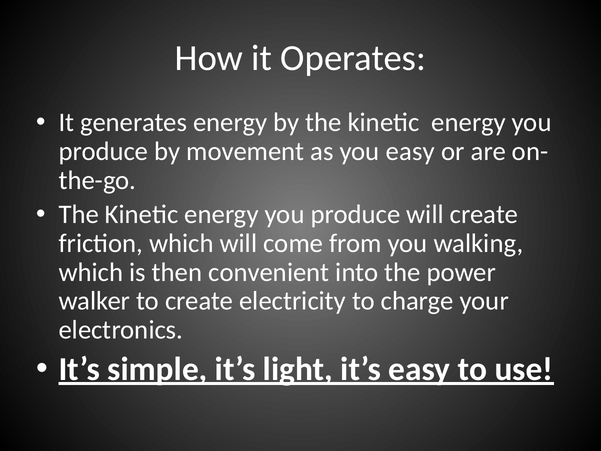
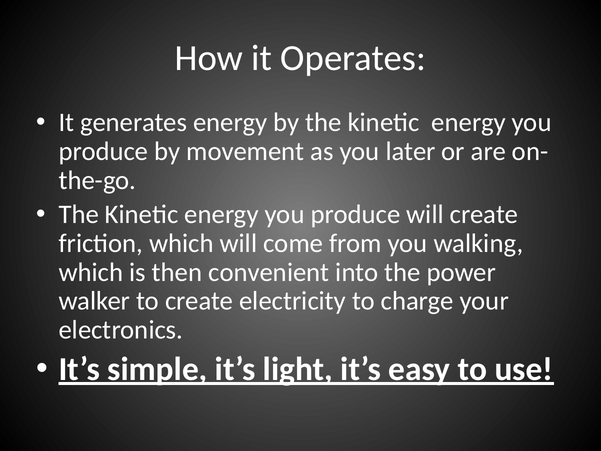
you easy: easy -> later (411, 151)
